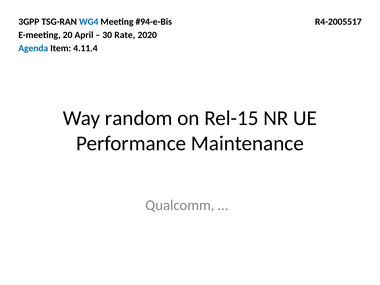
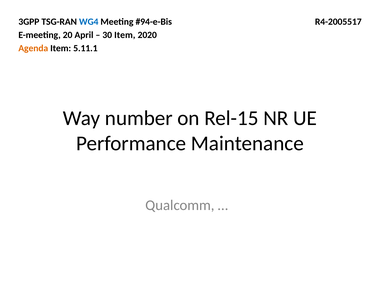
30 Rate: Rate -> Item (125, 35)
Agenda colour: blue -> orange (33, 48)
4.11.4: 4.11.4 -> 5.11.1 (85, 48)
random: random -> number (139, 118)
